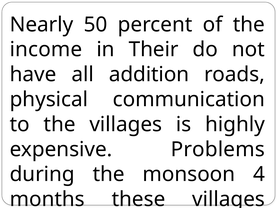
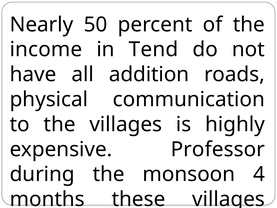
Their: Their -> Tend (153, 49)
Problems: Problems -> Professor (218, 149)
